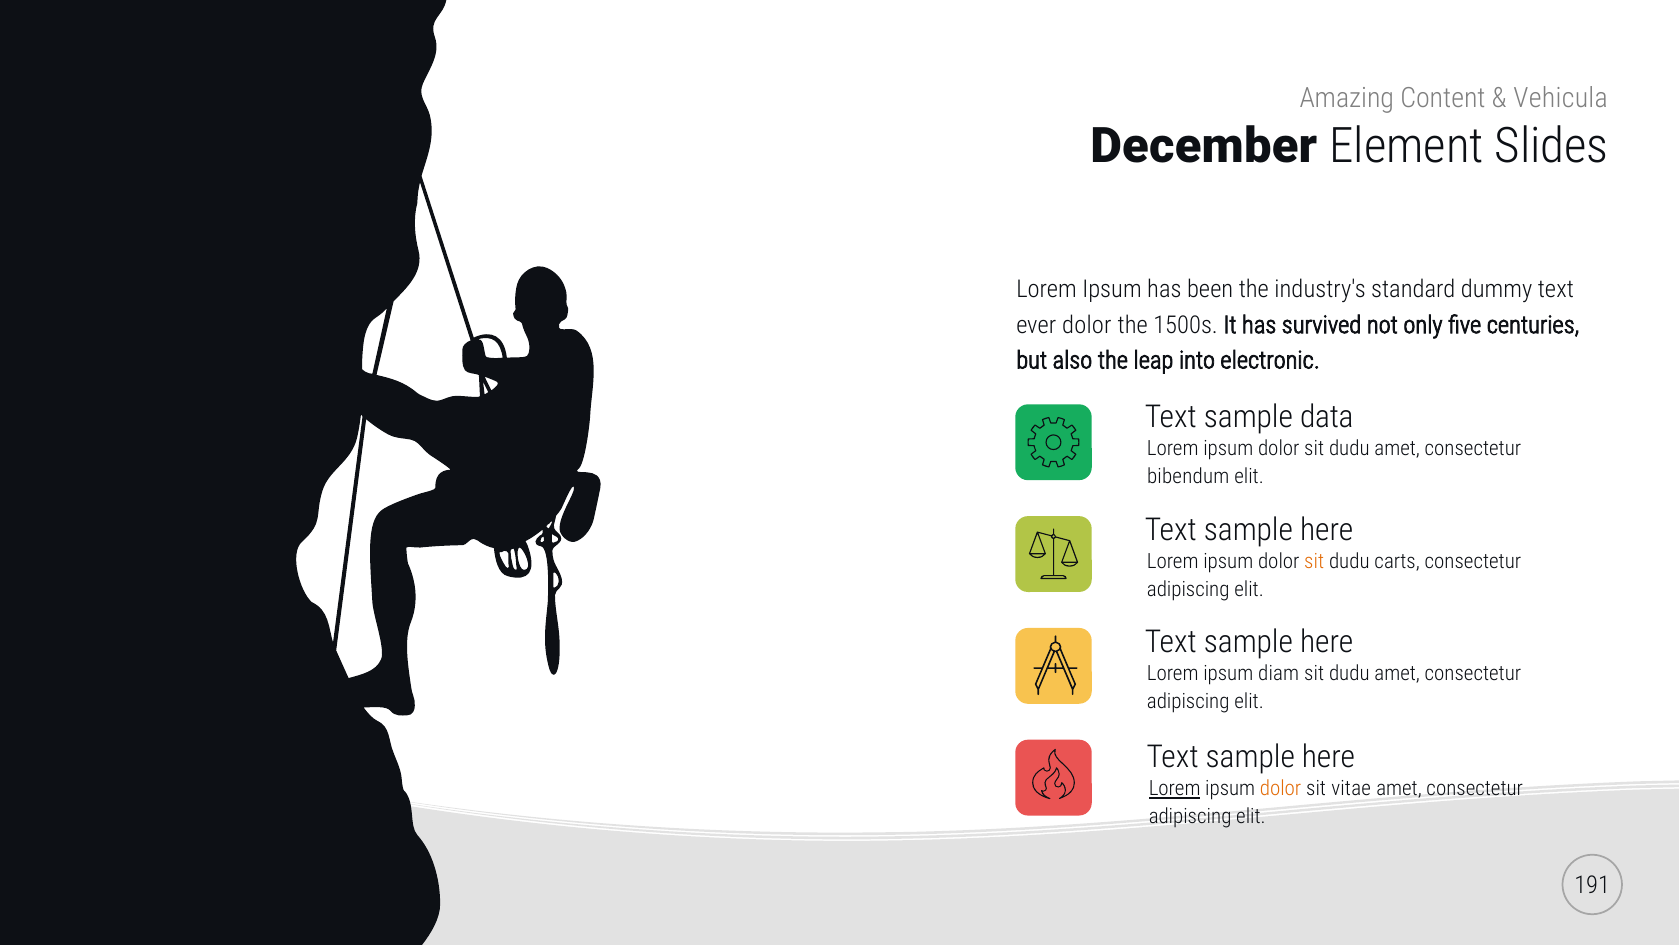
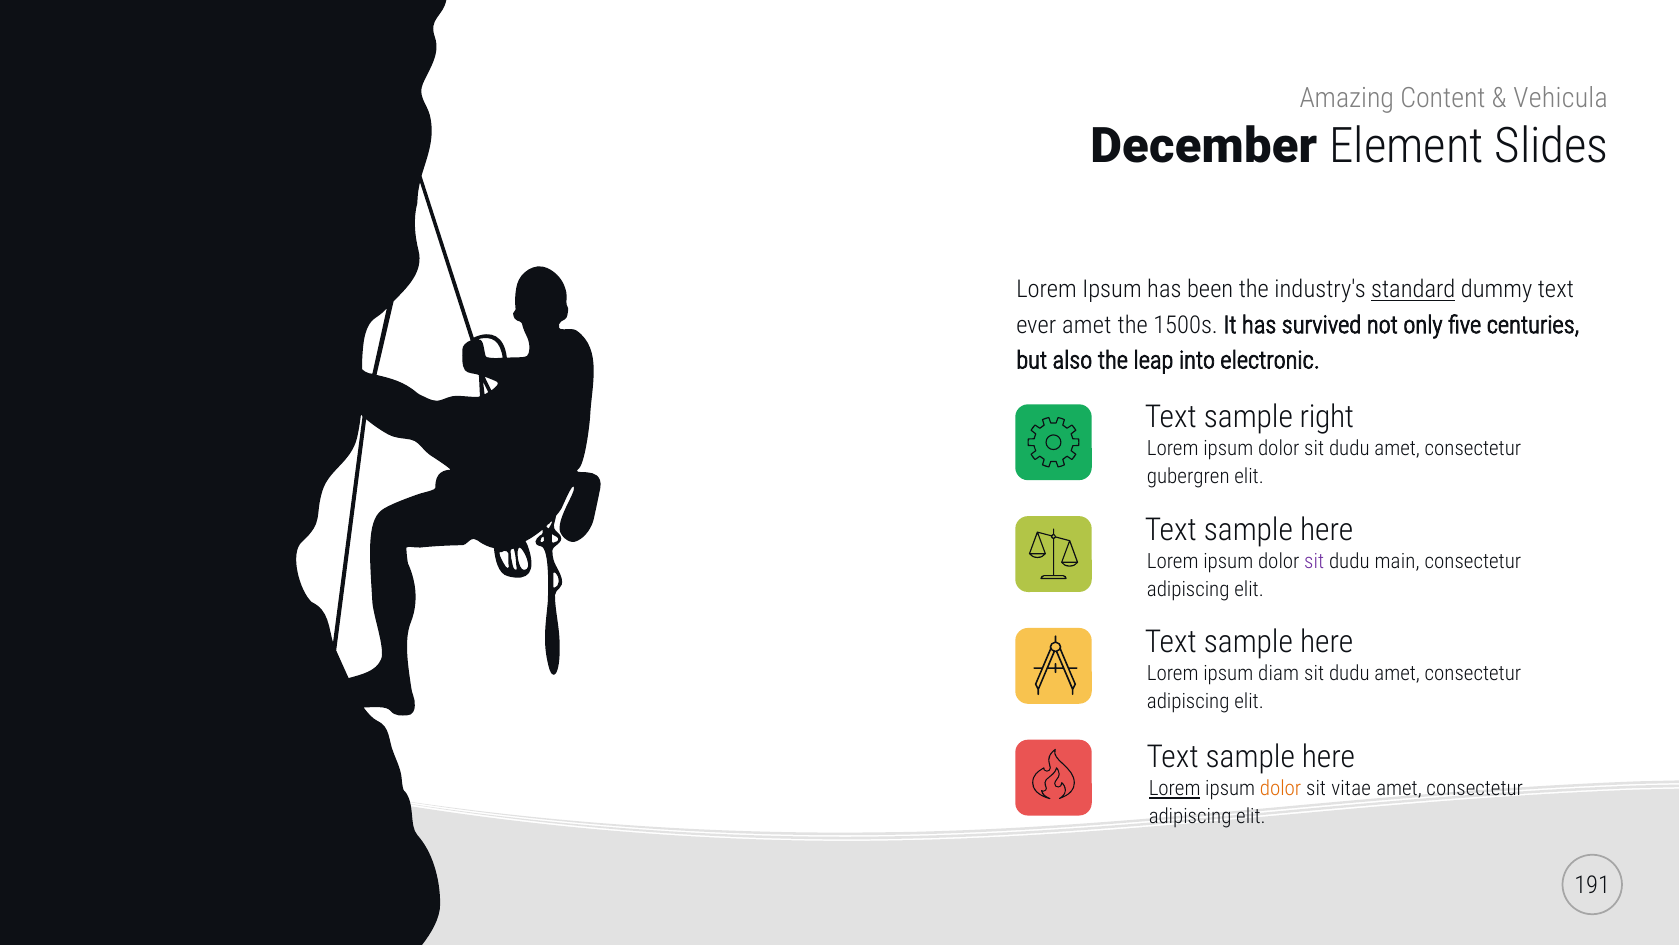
standard underline: none -> present (1413, 290)
ever dolor: dolor -> amet (1087, 325)
data: data -> right (1327, 417)
bibendum: bibendum -> gubergren (1188, 476)
sit colour: orange -> purple (1314, 562)
carts: carts -> main (1397, 562)
